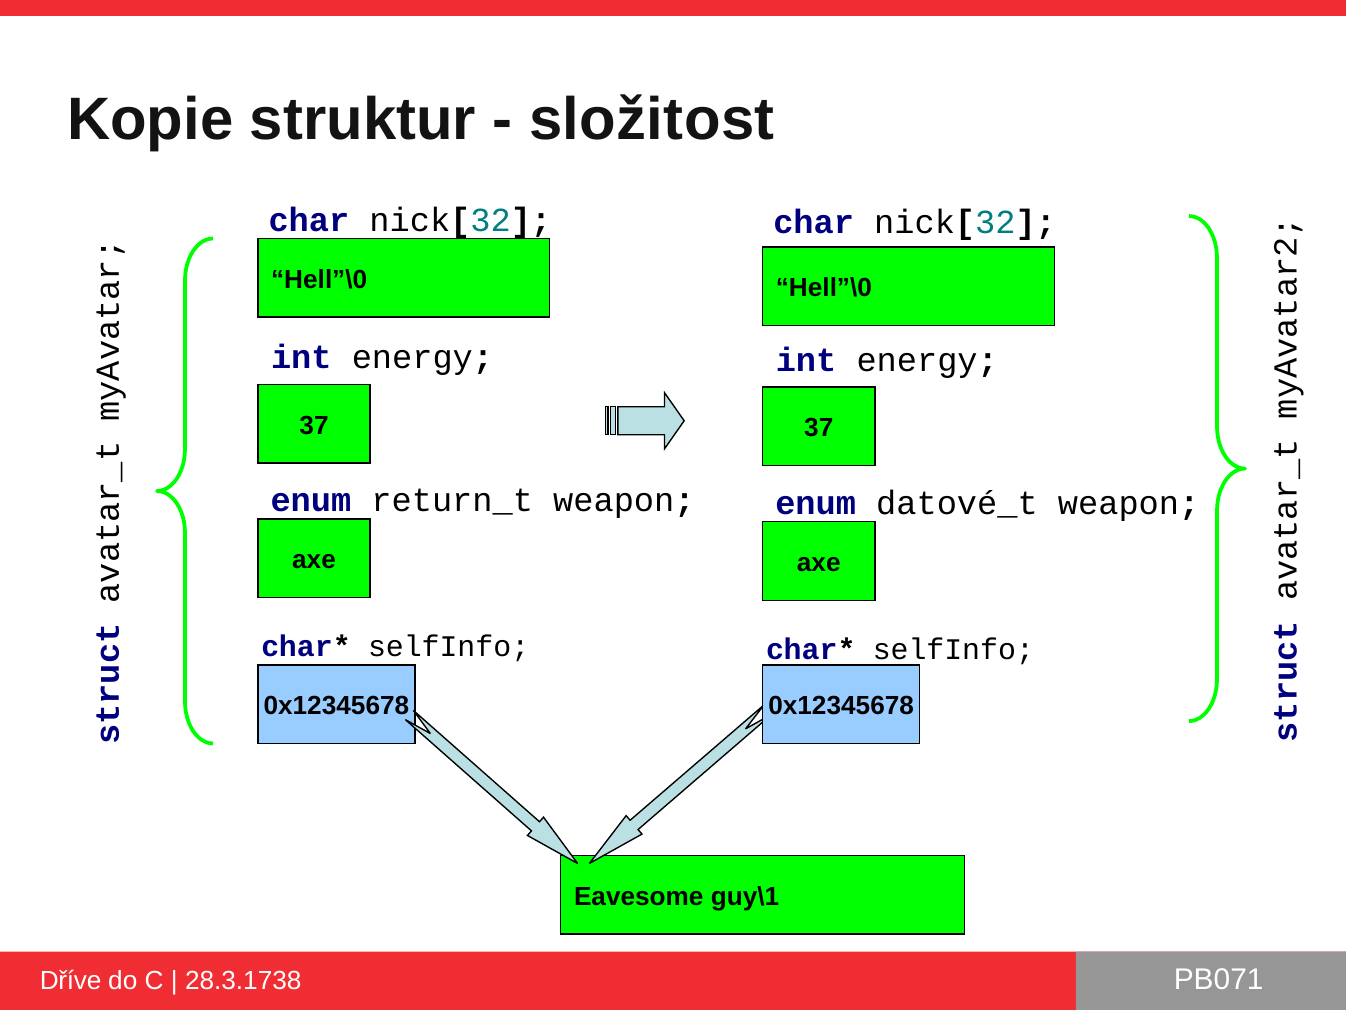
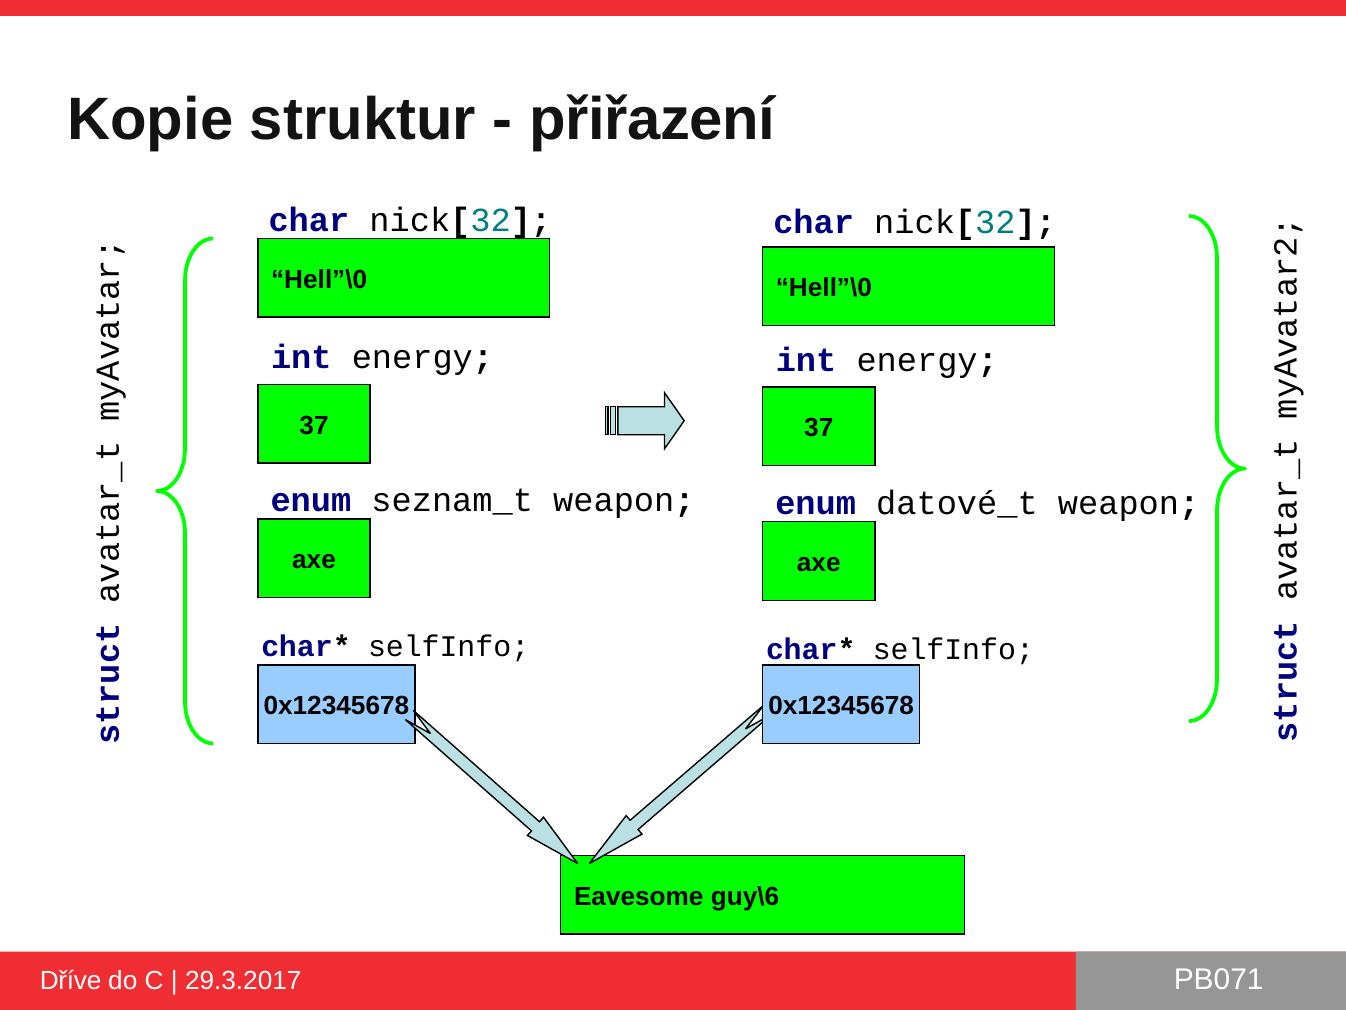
složitost: složitost -> přiřazení (652, 119)
return_t: return_t -> seznam_t (452, 500)
guy\1: guy\1 -> guy\6 (745, 896)
28.3.1738: 28.3.1738 -> 29.3.2017 (243, 981)
